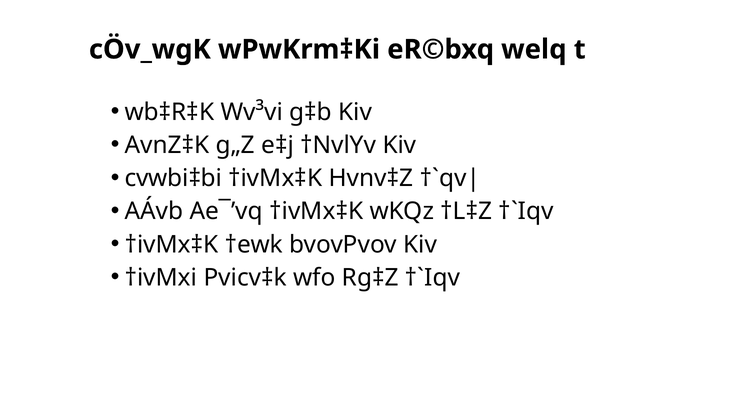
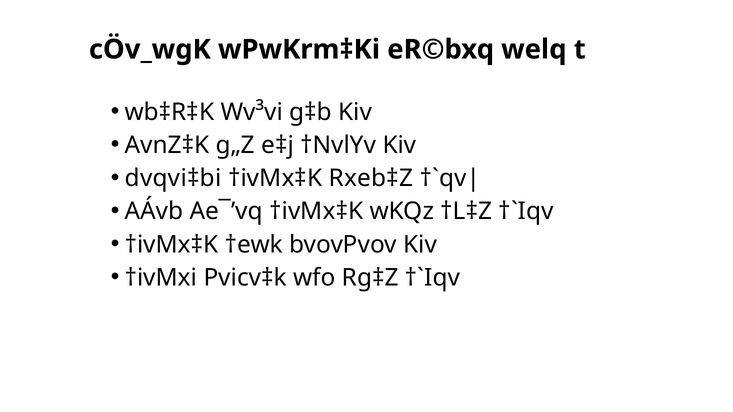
cvwbi‡bi: cvwbi‡bi -> dvqvi‡bi (173, 178)
Hvnv‡Z: Hvnv‡Z -> Rxeb‡Z (371, 178)
